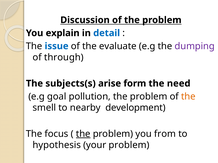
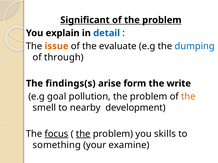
Discussion: Discussion -> Significant (85, 20)
issue colour: blue -> orange (57, 46)
dumping colour: purple -> blue (195, 46)
subjects(s: subjects(s -> findings(s (71, 84)
need: need -> write (179, 84)
focus underline: none -> present (56, 134)
from: from -> skills (165, 134)
hypothesis: hypothesis -> something (57, 146)
your problem: problem -> examine (129, 146)
